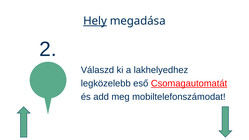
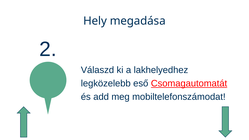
Hely underline: present -> none (95, 21)
